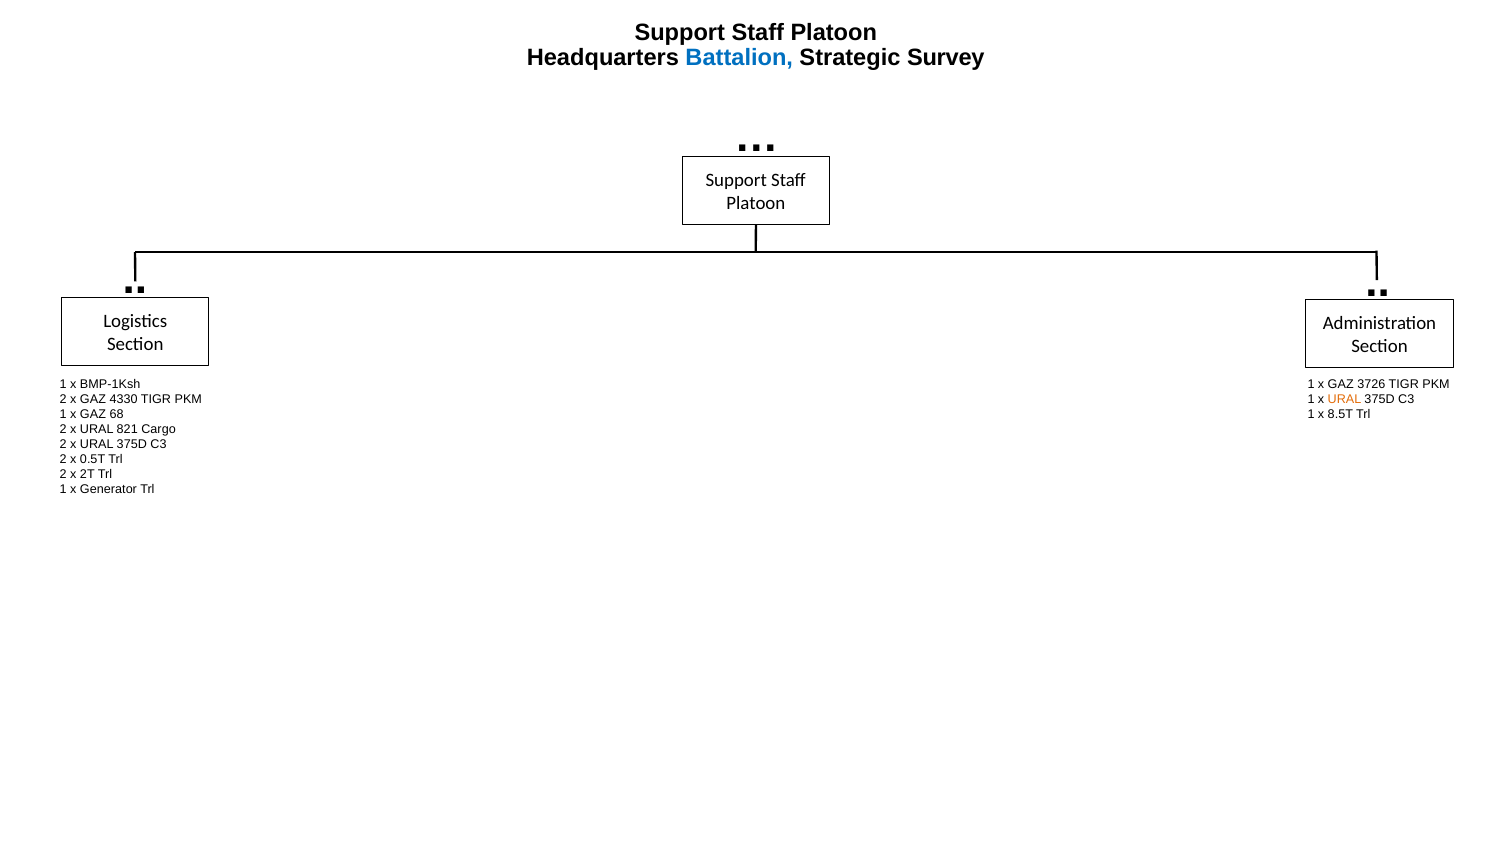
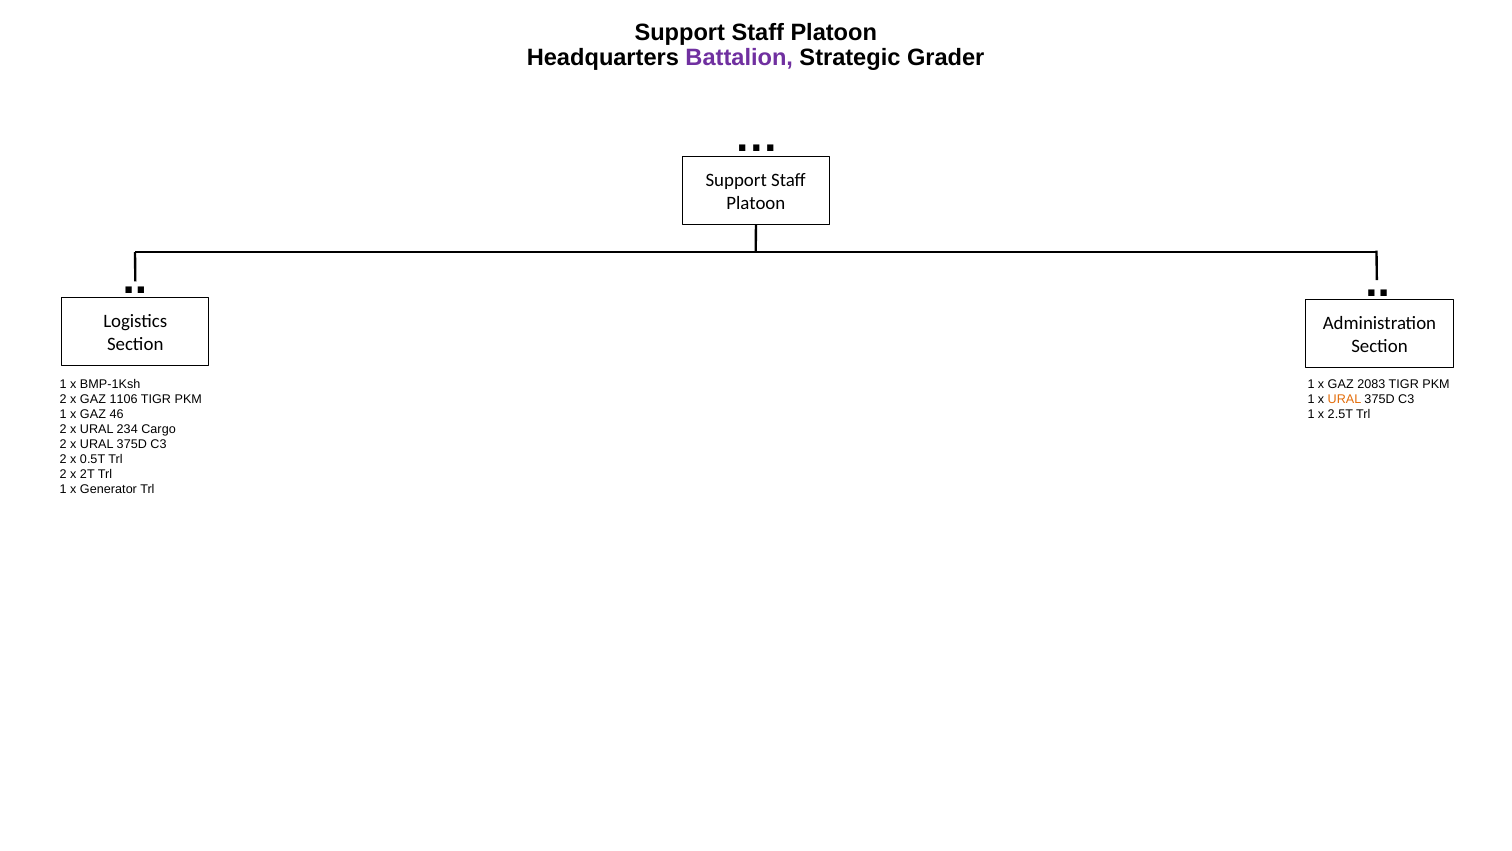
Battalion colour: blue -> purple (739, 58)
Survey: Survey -> Grader (946, 58)
3726: 3726 -> 2083 (1371, 384)
4330: 4330 -> 1106 (124, 399)
68: 68 -> 46 (117, 414)
8.5T: 8.5T -> 2.5T (1340, 414)
821: 821 -> 234 (127, 429)
